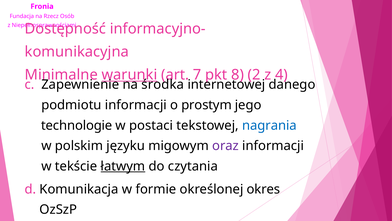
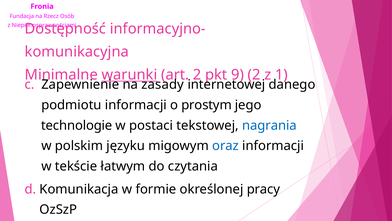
art 7: 7 -> 2 (197, 75)
8: 8 -> 9 (238, 75)
4: 4 -> 1 (281, 75)
środka: środka -> zasady (163, 84)
oraz colour: purple -> blue (226, 146)
łatwym underline: present -> none (123, 166)
okres: okres -> pracy (263, 189)
